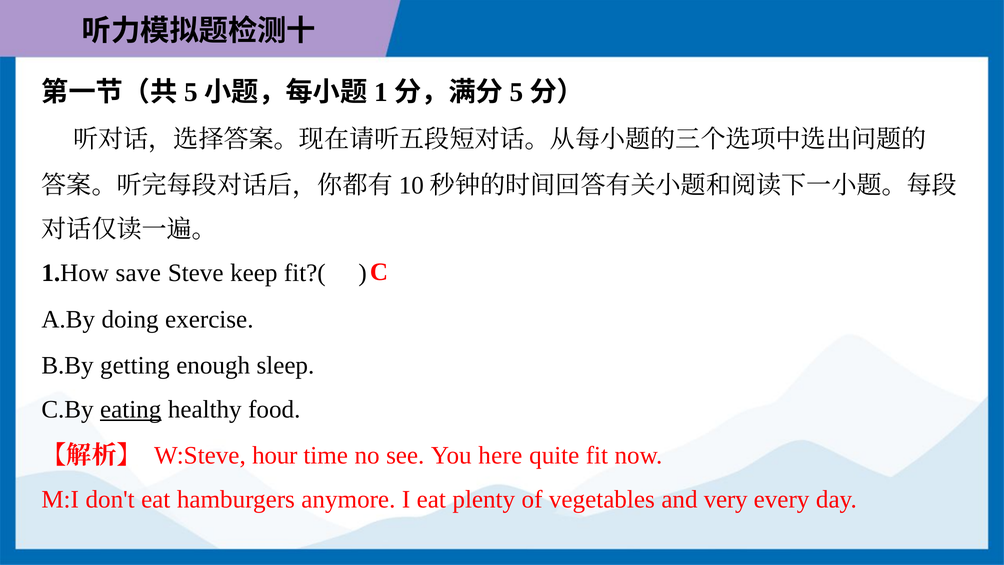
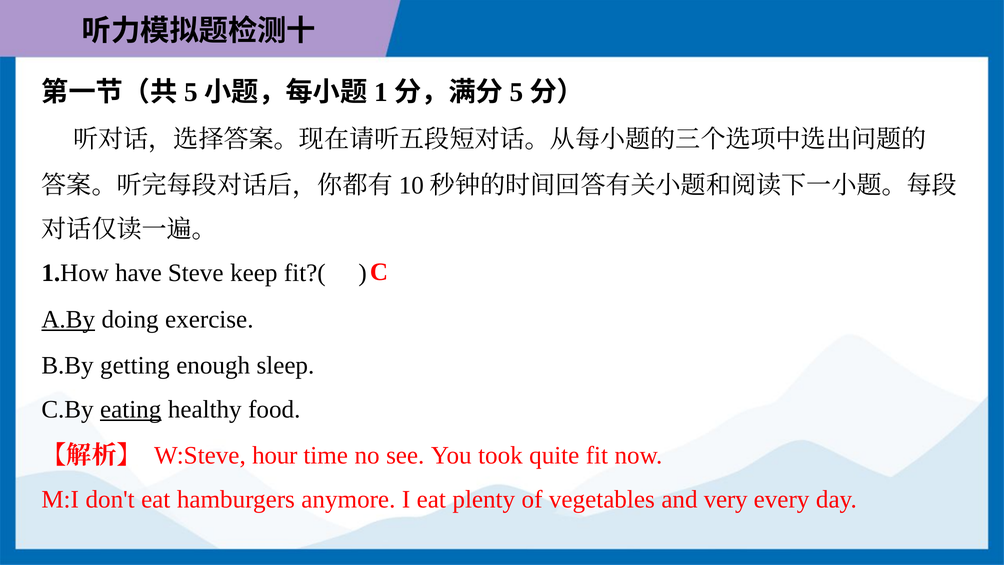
save: save -> have (139, 273)
A.By underline: none -> present (68, 319)
here: here -> took (500, 455)
